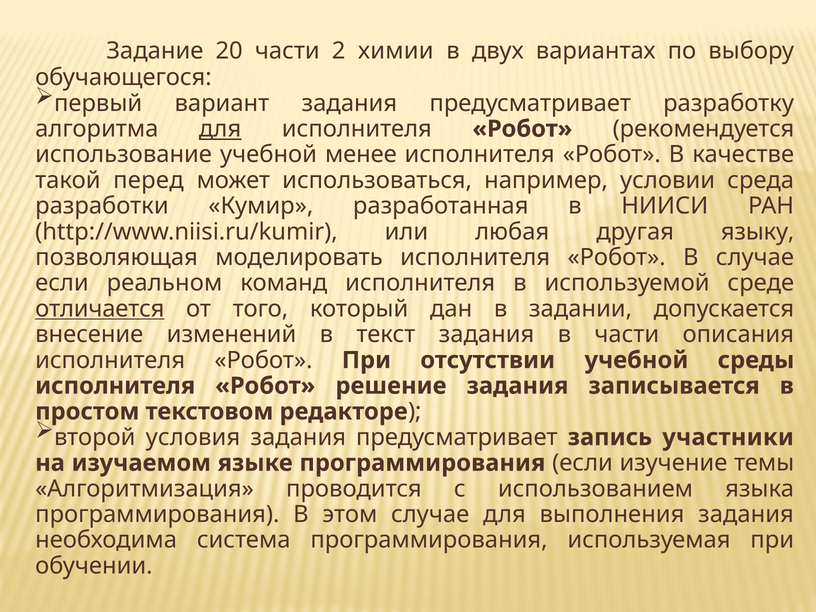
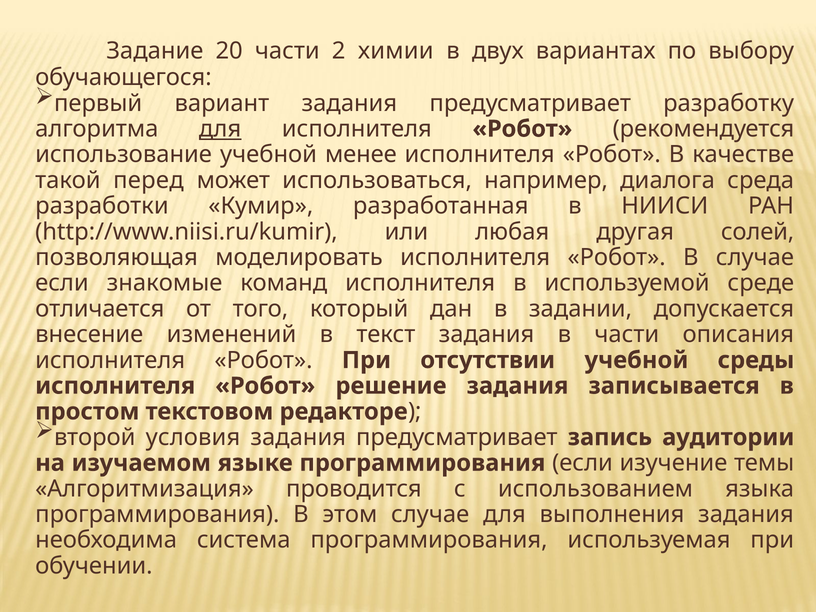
условии: условии -> диалога (668, 180)
языку: языку -> солей (758, 232)
реальном: реальном -> знакомые (165, 283)
отличается underline: present -> none (100, 309)
участники: участники -> аудитории (728, 437)
